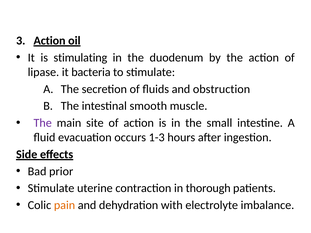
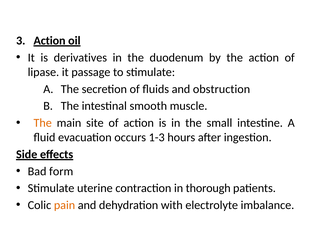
stimulating: stimulating -> derivatives (80, 58)
bacteria: bacteria -> passage (91, 72)
The colour: purple -> orange (43, 123)
prior: prior -> form (61, 171)
